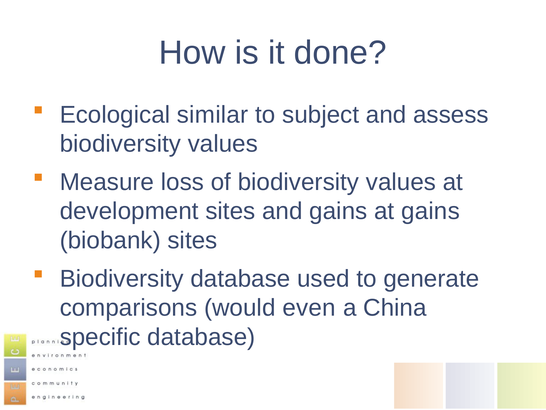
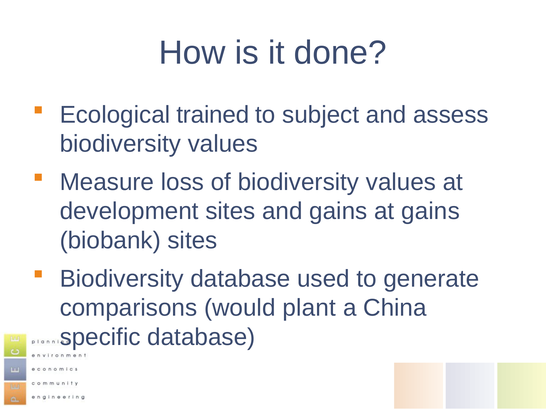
similar: similar -> trained (213, 115)
even: even -> plant (309, 307)
